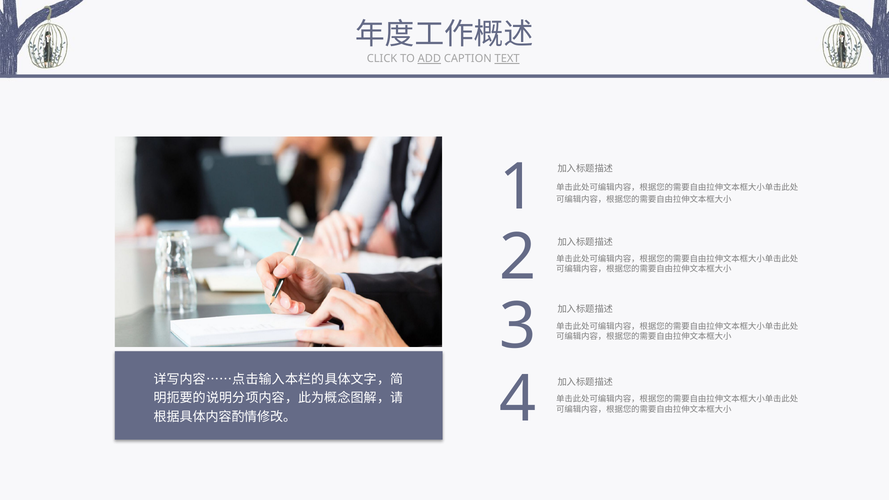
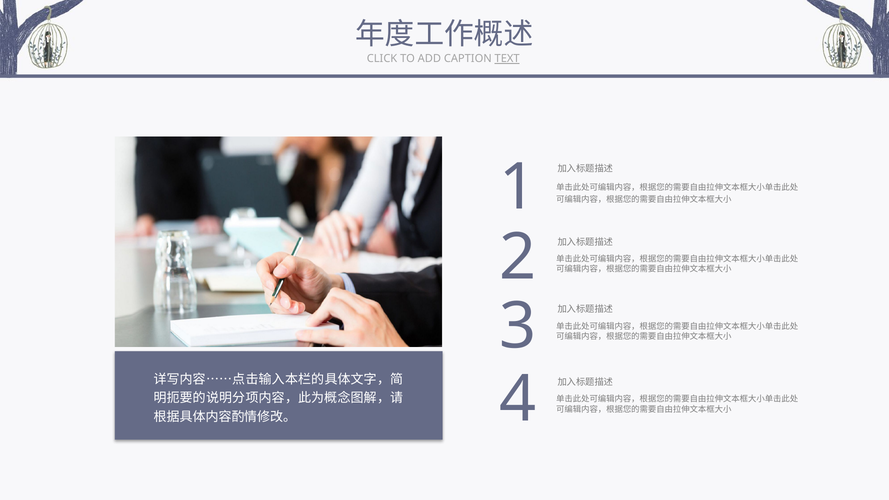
ADD underline: present -> none (429, 59)
